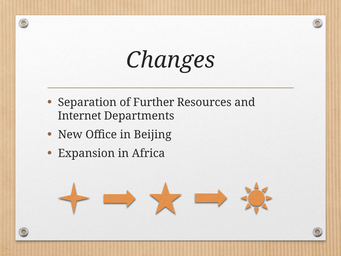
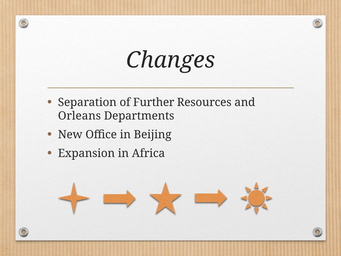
Internet: Internet -> Orleans (79, 116)
